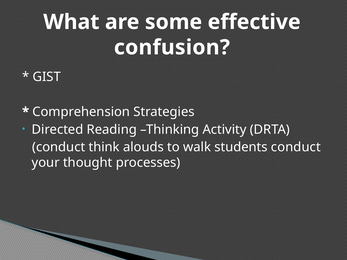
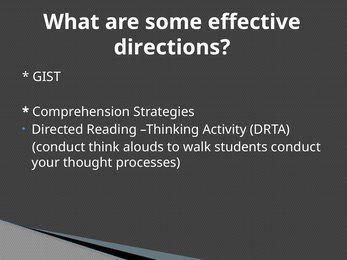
confusion: confusion -> directions (172, 47)
